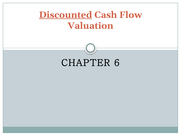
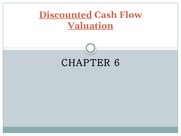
Valuation underline: none -> present (90, 26)
